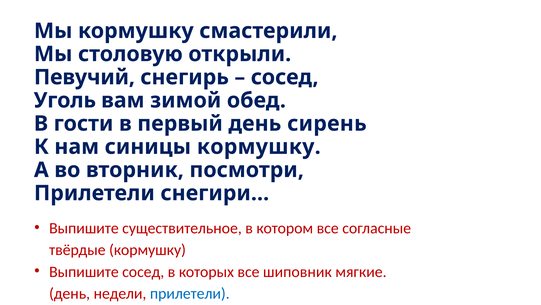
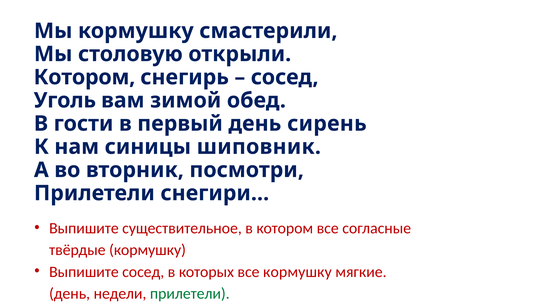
Певучий: Певучий -> Котором (84, 77)
синицы кормушку: кормушку -> шиповник (259, 146)
все шиповник: шиповник -> кормушку (297, 271)
прилетели colour: blue -> green (190, 293)
